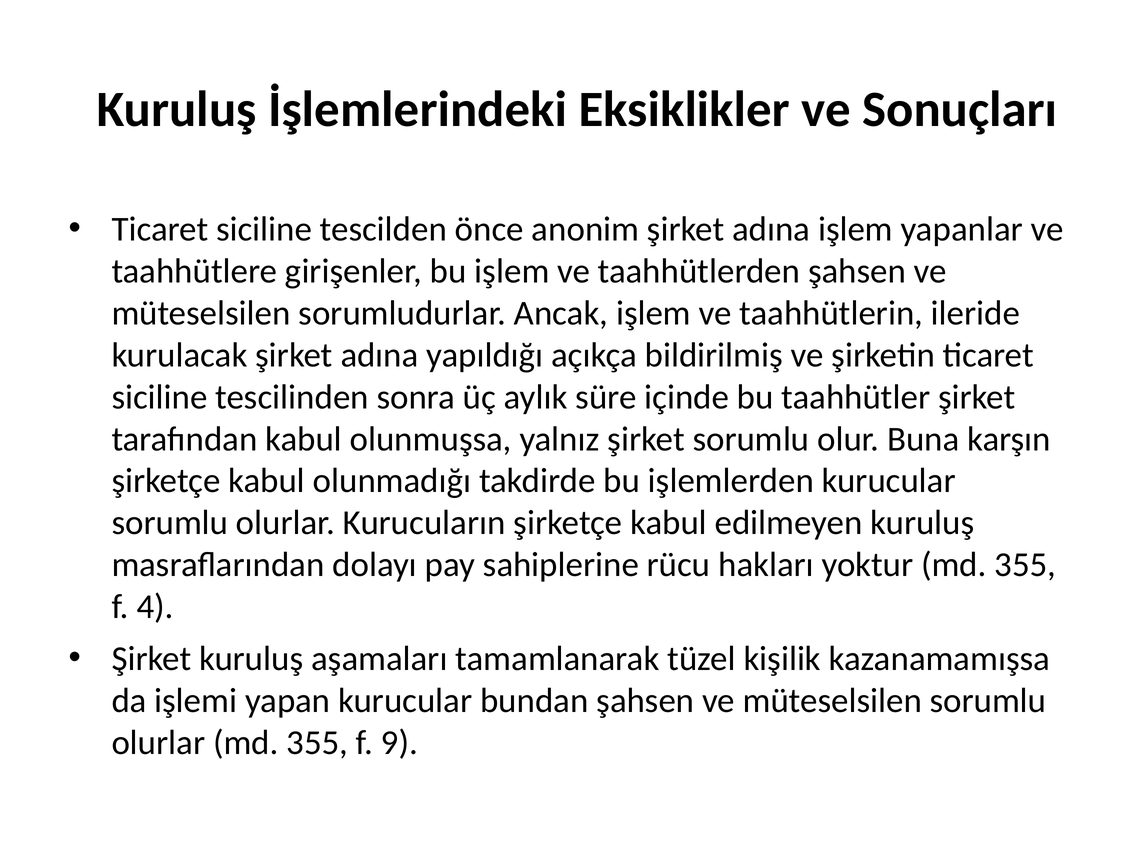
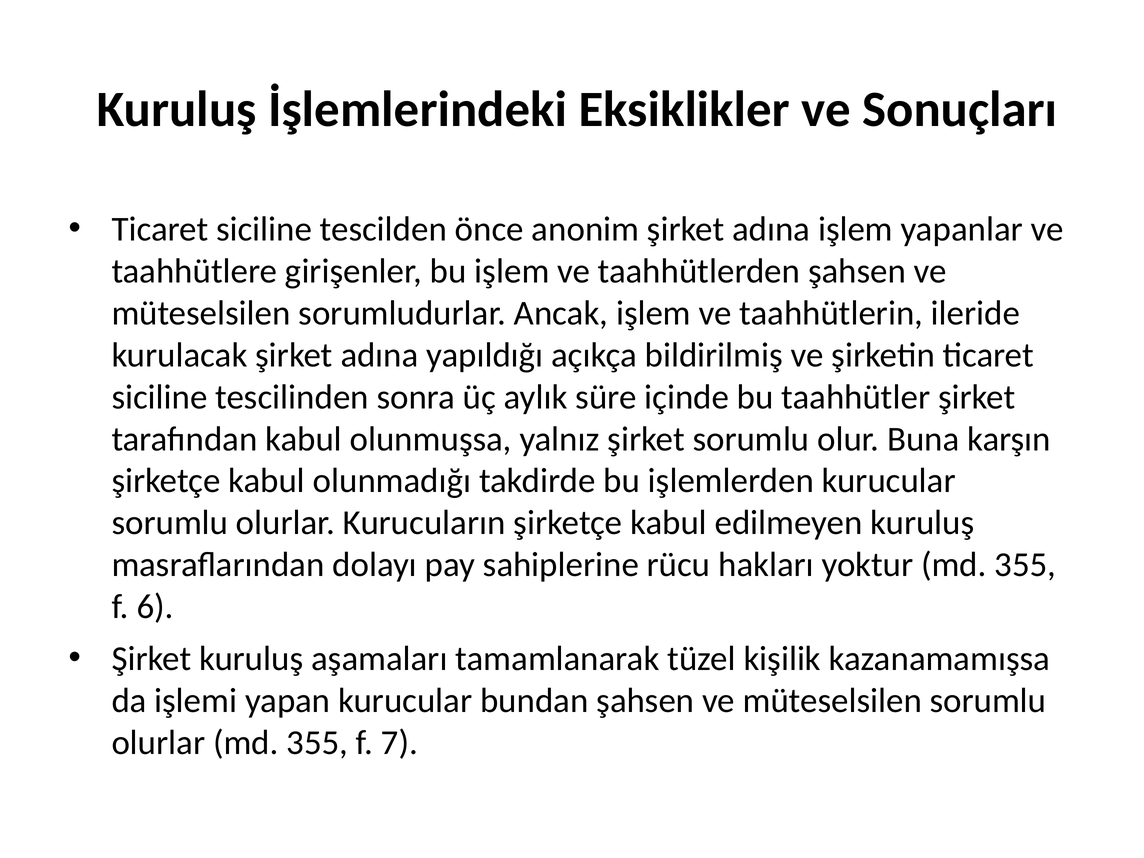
4: 4 -> 6 (155, 607)
9: 9 -> 7 (400, 743)
